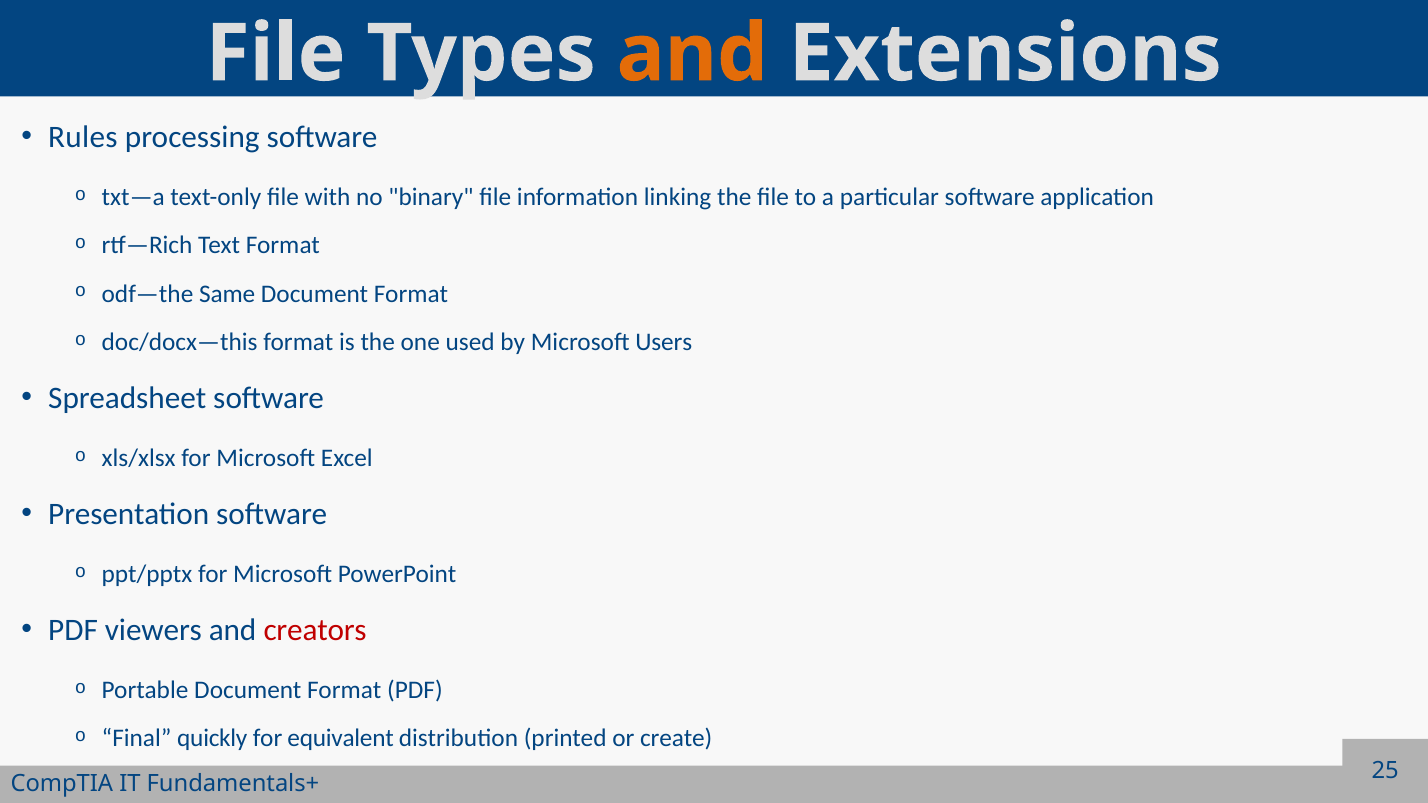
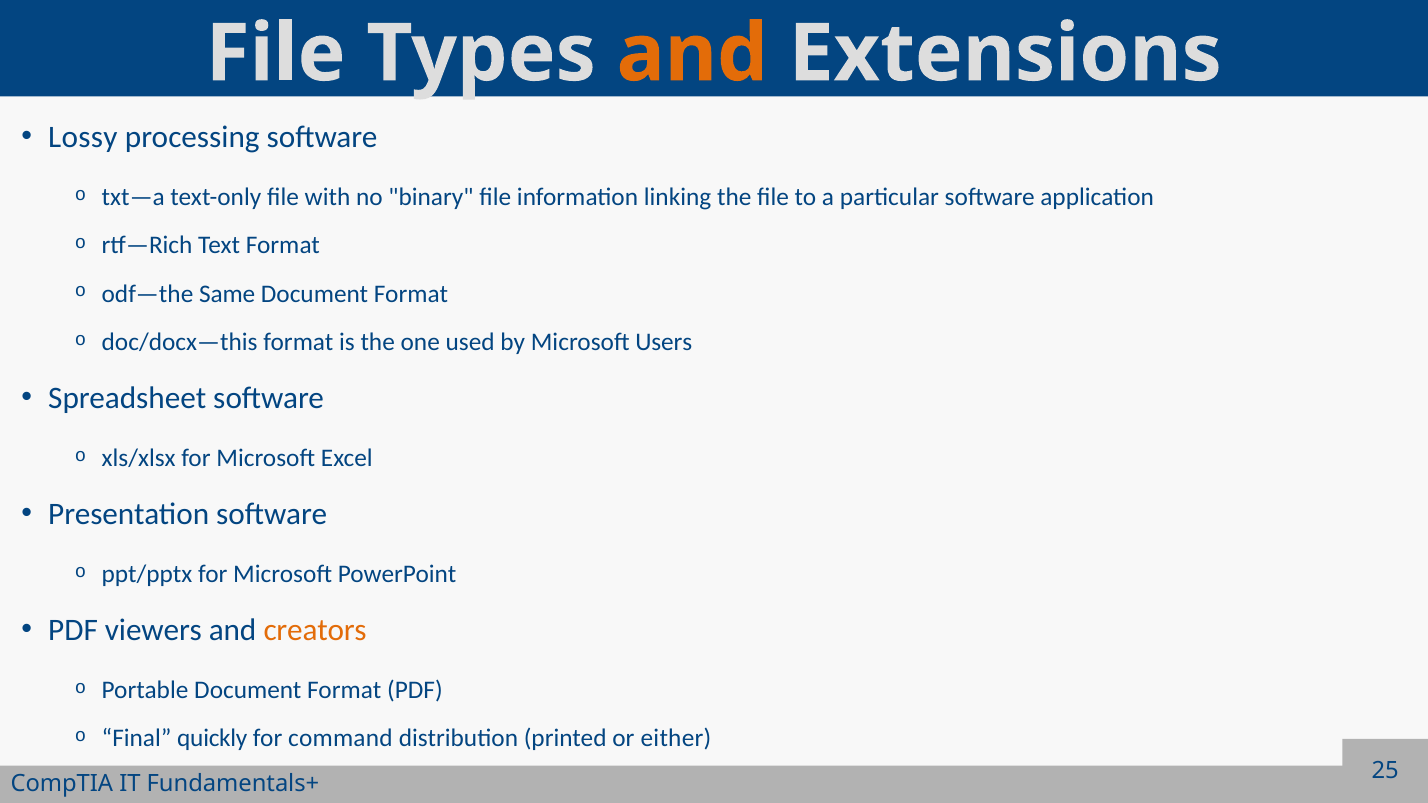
Rules: Rules -> Lossy (83, 137)
creators colour: red -> orange (315, 630)
equivalent: equivalent -> command (340, 739)
create: create -> either (676, 739)
